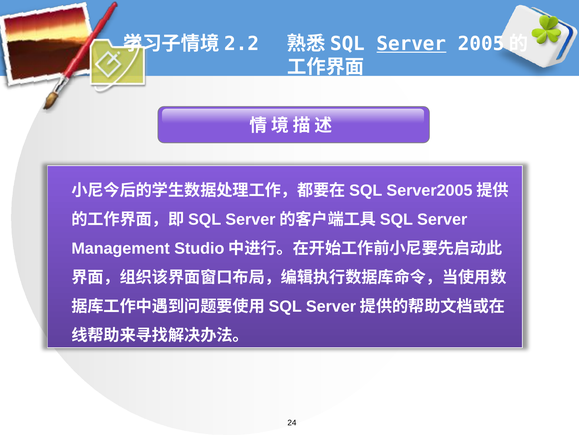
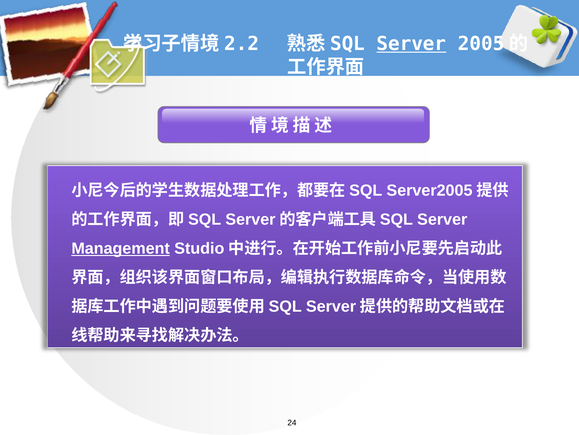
Management underline: none -> present (121, 248)
